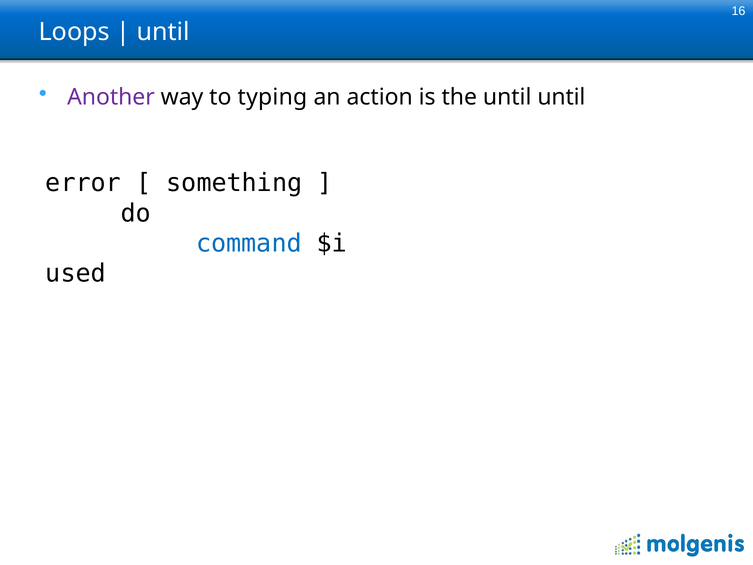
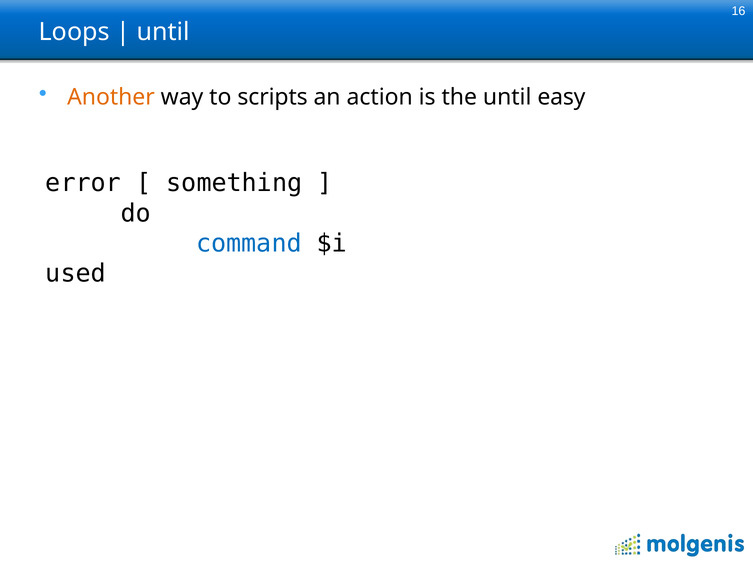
Another colour: purple -> orange (111, 97)
typing: typing -> scripts (273, 97)
until until: until -> easy (561, 97)
